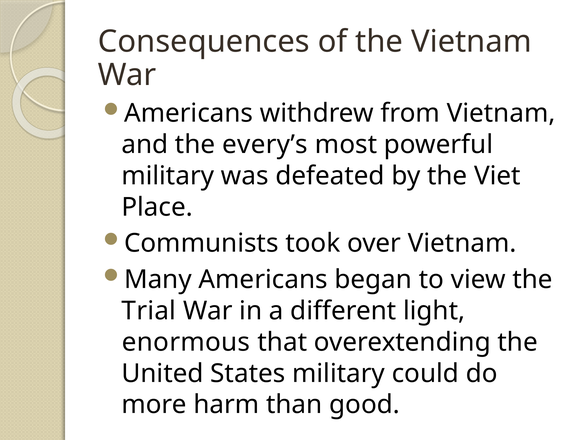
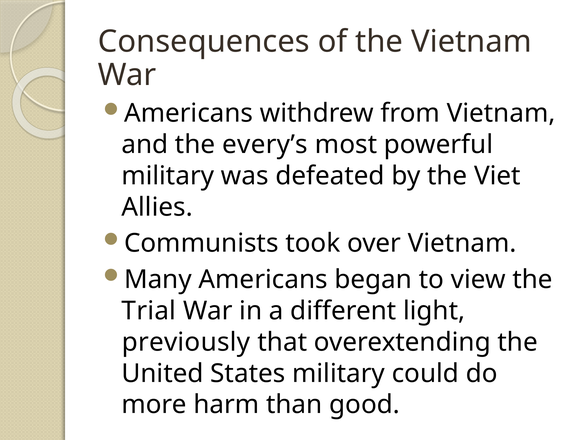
Place: Place -> Allies (157, 207)
enormous: enormous -> previously (186, 342)
